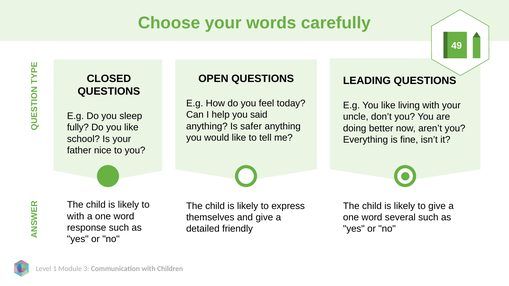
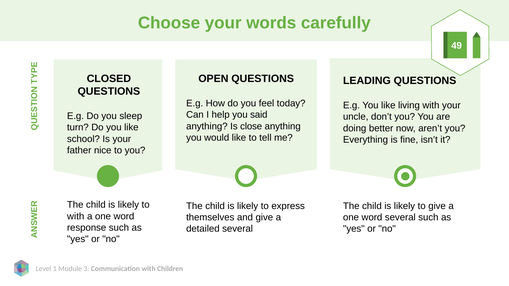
safer: safer -> close (251, 126)
fully: fully -> turn (78, 128)
detailed friendly: friendly -> several (238, 229)
